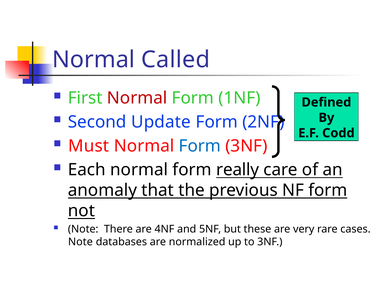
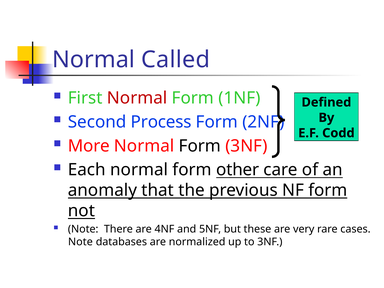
Update: Update -> Process (161, 122)
Must: Must -> More (89, 146)
Form colour: blue -> black (200, 146)
really: really -> other (238, 170)
